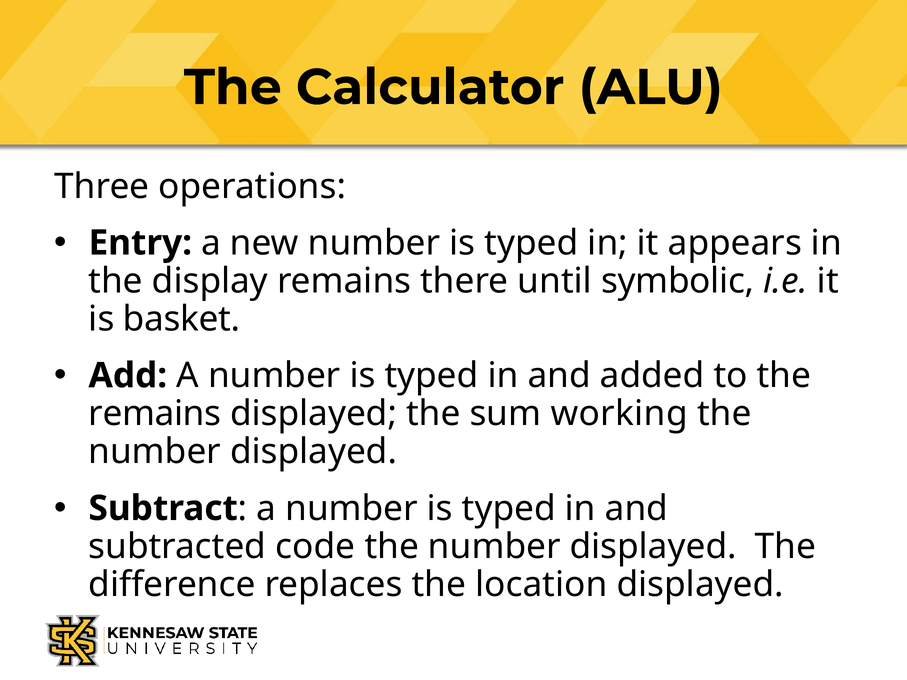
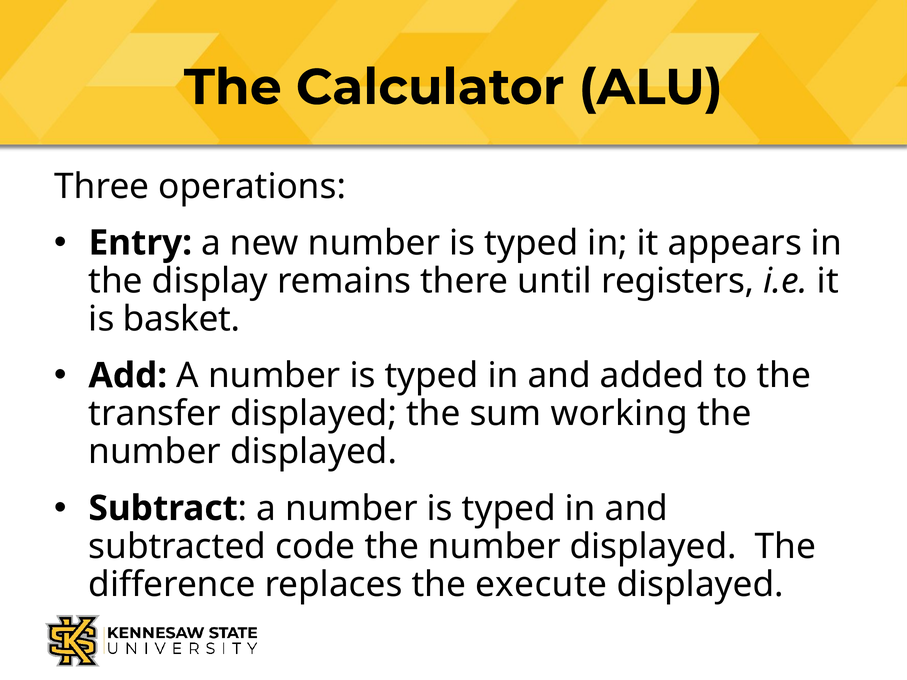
symbolic: symbolic -> registers (678, 281)
remains: remains -> transfer (155, 414)
location: location -> execute (541, 585)
